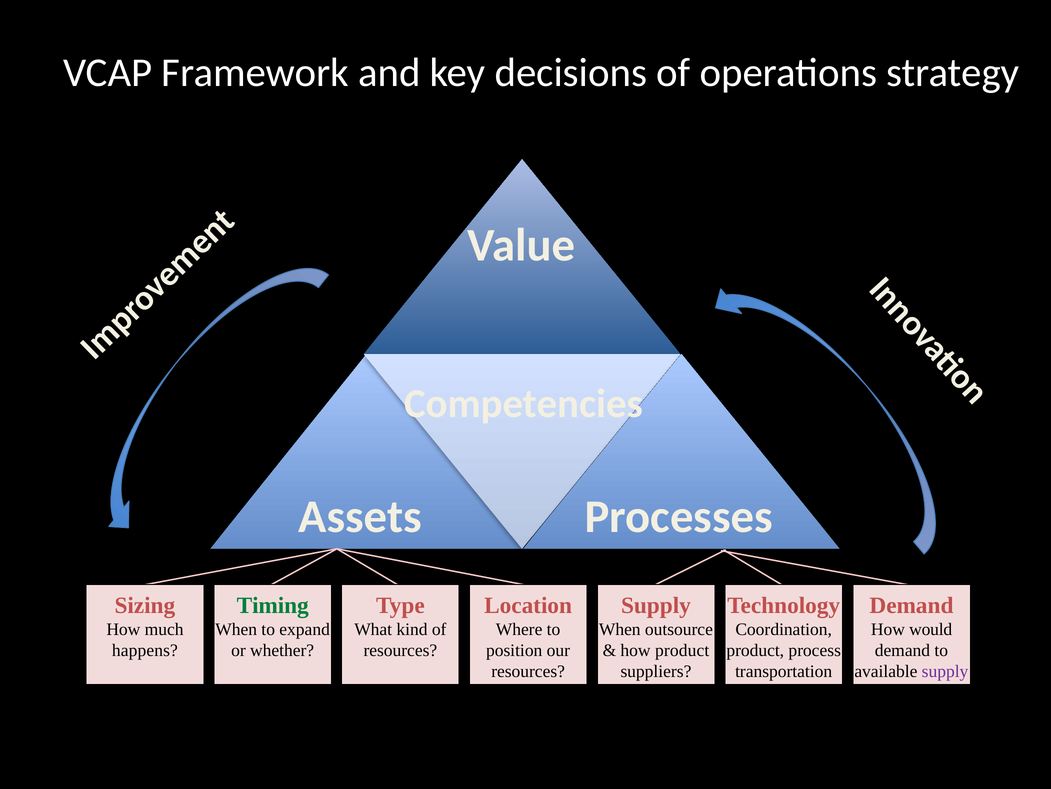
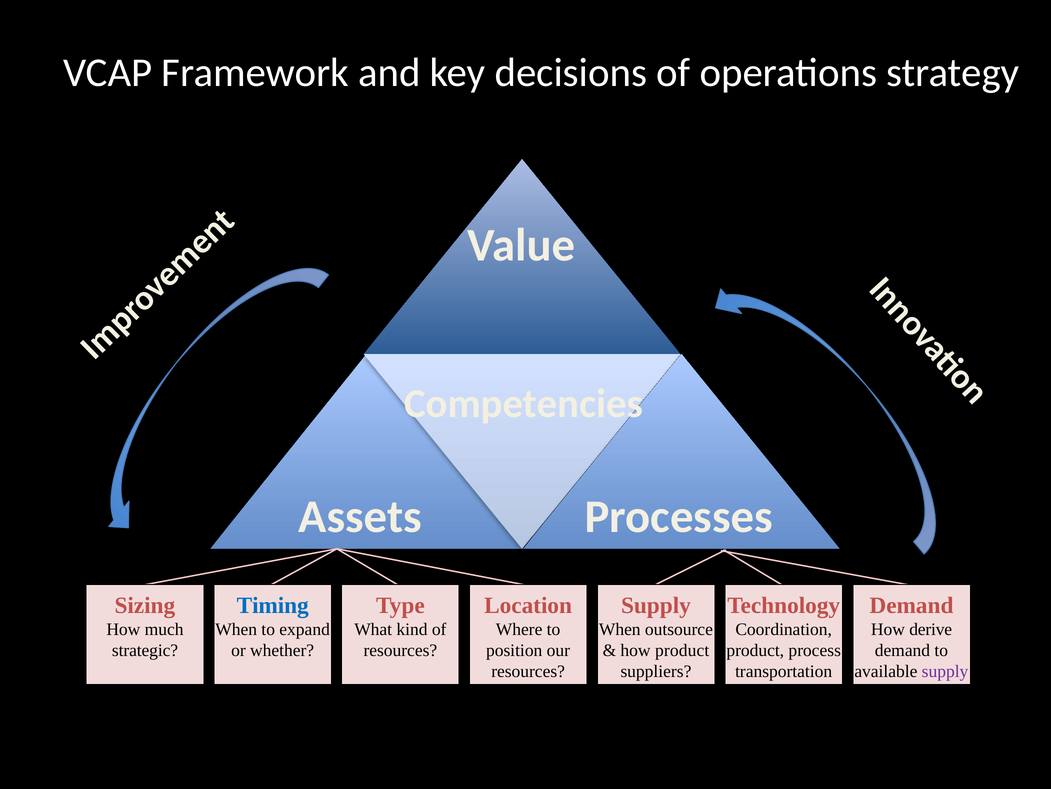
Timing colour: green -> blue (273, 605)
would: would -> derive (931, 629)
happens: happens -> strategic (145, 650)
